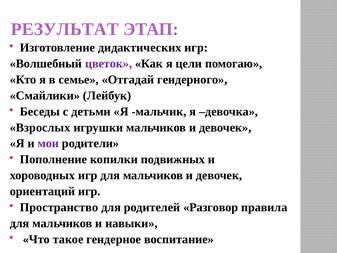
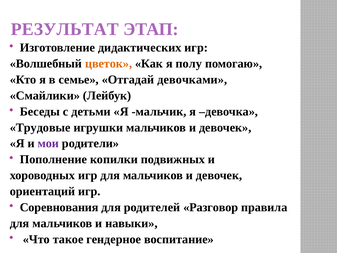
цветок colour: purple -> orange (109, 64)
цели: цели -> полу (189, 64)
гендерного: гендерного -> девочками (192, 80)
Взрослых: Взрослых -> Трудовые (40, 127)
Пространство: Пространство -> Соревнования (59, 207)
